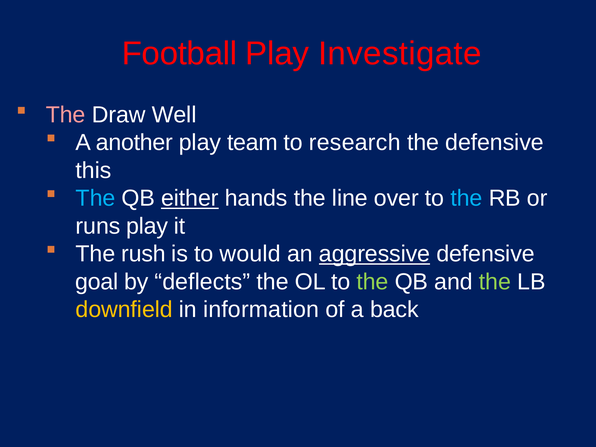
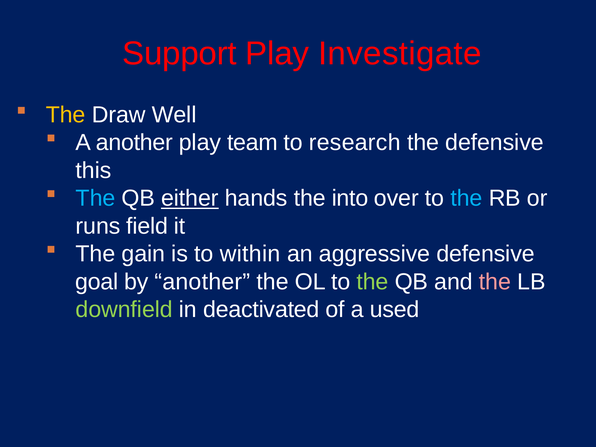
Football: Football -> Support (179, 54)
The colour: pink -> yellow (66, 115)
line: line -> into (350, 198)
runs play: play -> field (147, 226)
rush: rush -> gain (143, 254)
would: would -> within (250, 254)
aggressive underline: present -> none (375, 254)
by deflects: deflects -> another (202, 282)
the colour: light green -> pink (495, 282)
downfield colour: yellow -> light green (124, 310)
information: information -> deactivated (261, 310)
back: back -> used (394, 310)
